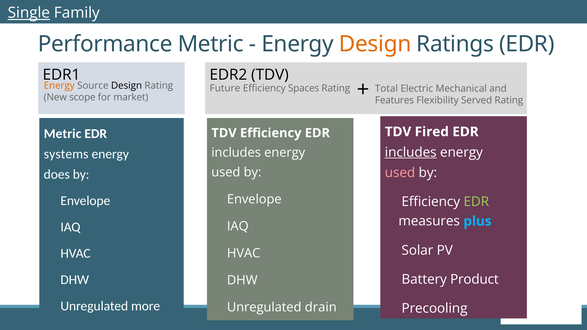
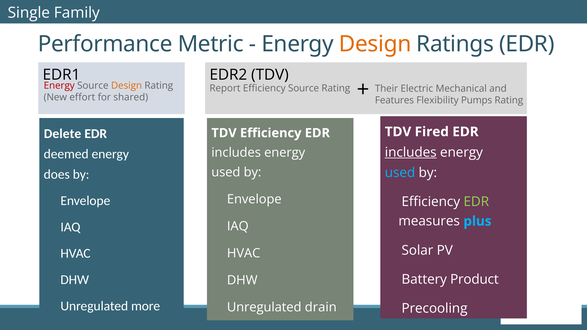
Single underline: present -> none (29, 13)
Energy colour: orange -> red (59, 86)
Design colour: black -> orange (127, 86)
Future: Future -> Report (225, 88)
Efficiency Spaces: Spaces -> Source (304, 88)
Total: Total -> Their (387, 89)
scope: scope -> effort (82, 97)
market: market -> shared (131, 97)
Served: Served -> Pumps (477, 100)
Metric: Metric -> Delete (63, 134)
systems: systems -> deemed (66, 154)
used colour: pink -> light blue (400, 173)
